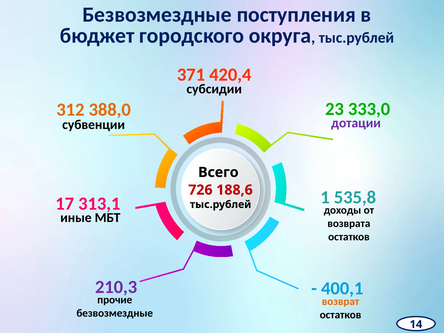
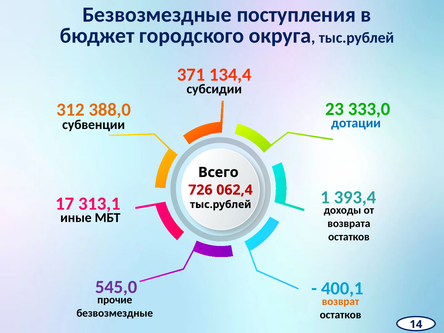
420,4: 420,4 -> 134,4 (230, 75)
дотации colour: purple -> blue (356, 123)
188,6: 188,6 -> 062,4 (234, 190)
535,8: 535,8 -> 393,4 (355, 197)
210,3: 210,3 -> 545,0 (116, 287)
